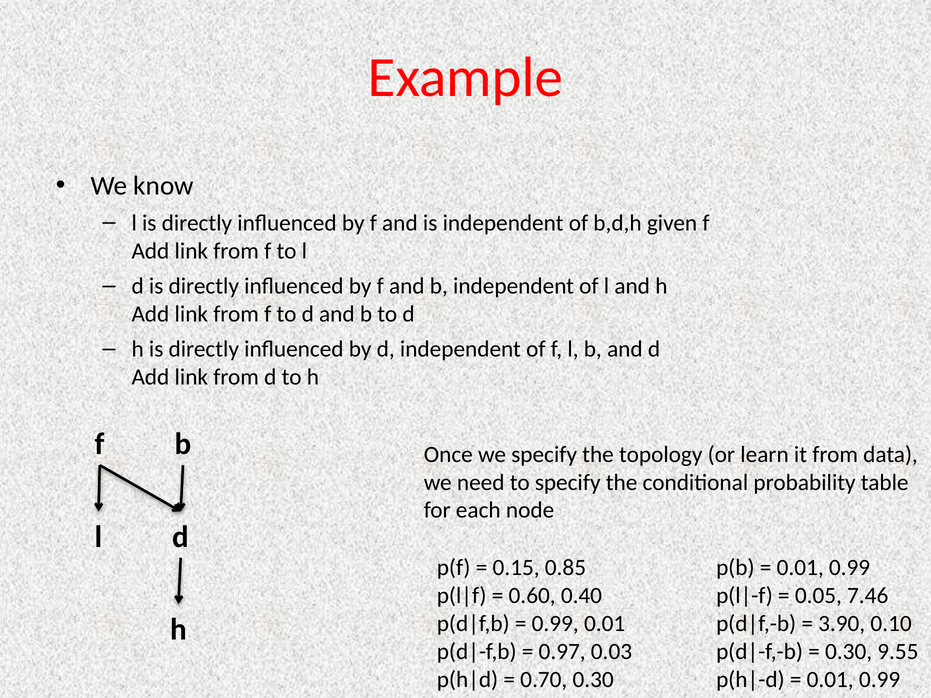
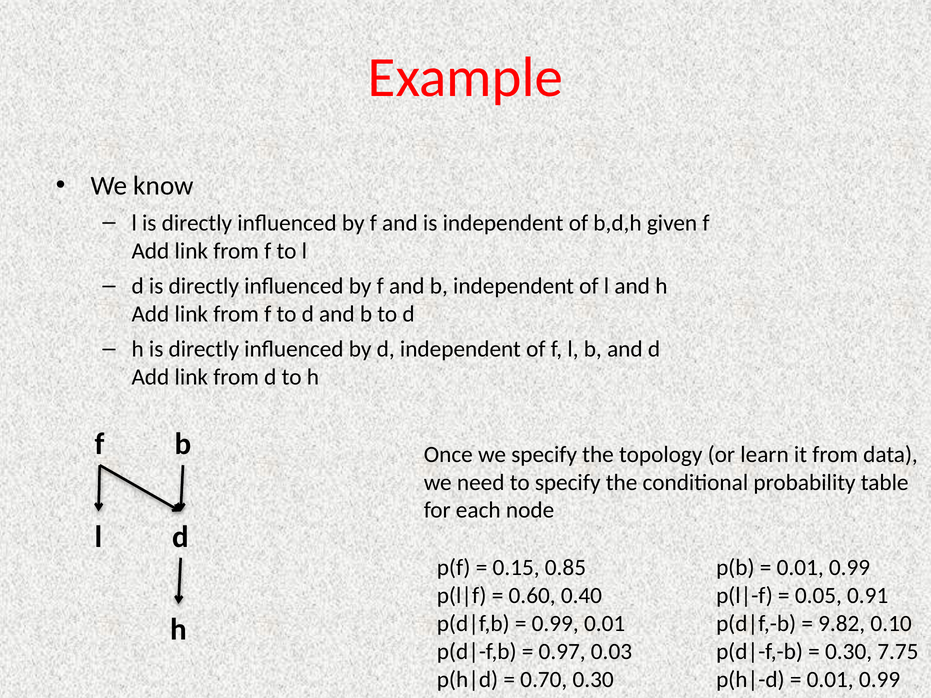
7.46: 7.46 -> 0.91 (868, 596)
3.90: 3.90 -> 9.82 (842, 624)
9.55: 9.55 -> 7.75 (898, 652)
